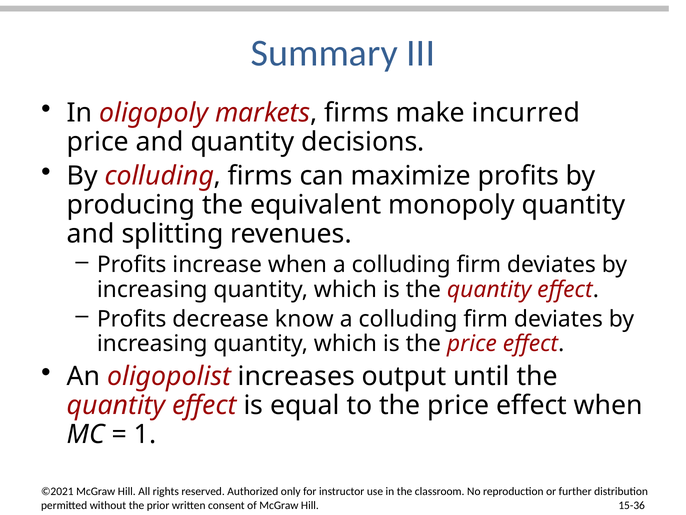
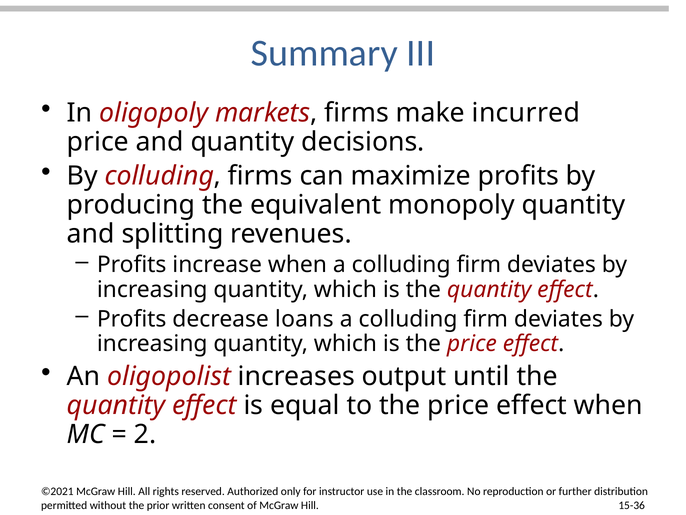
know: know -> loans (304, 319)
1: 1 -> 2 (145, 434)
